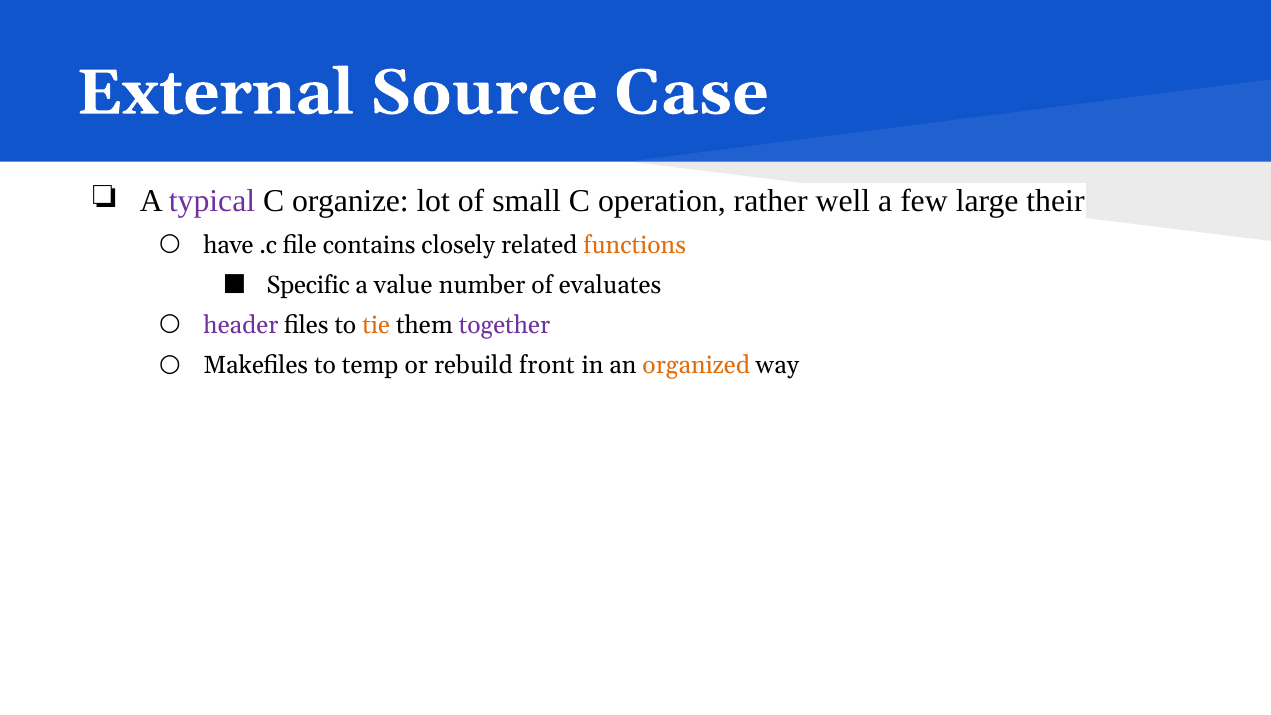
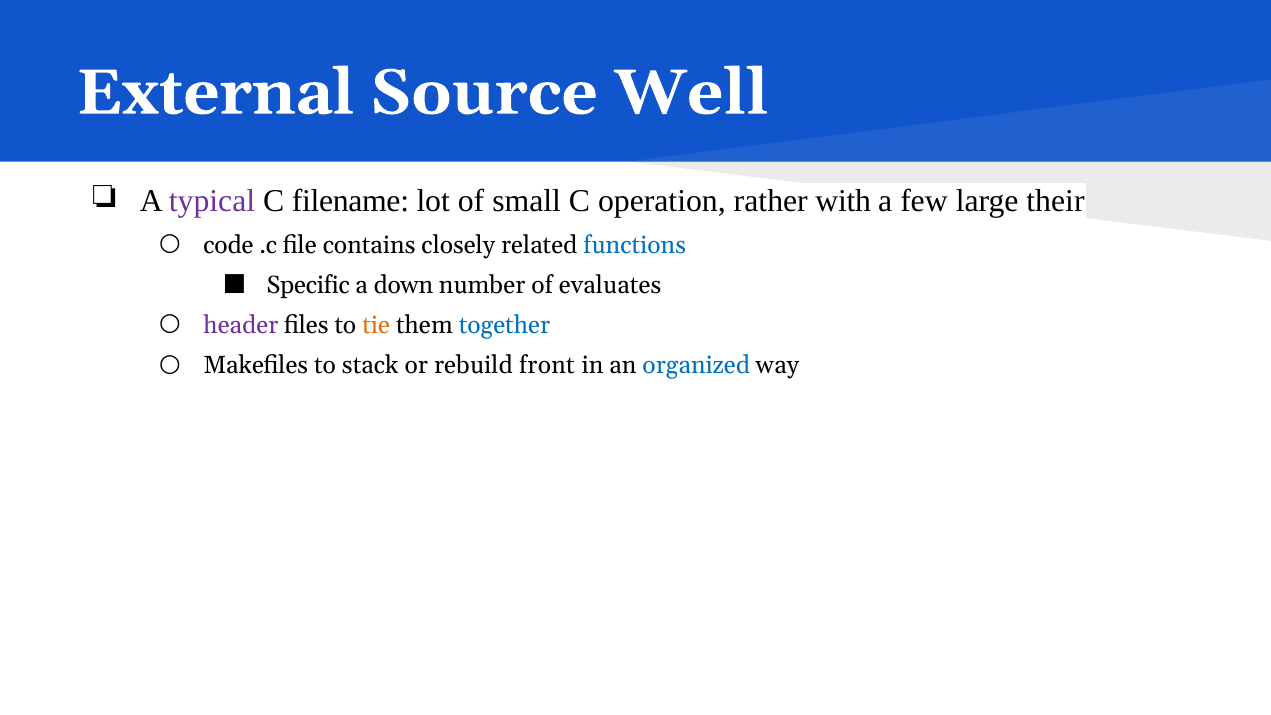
Case: Case -> Well (692, 93)
organize: organize -> filename (350, 201)
well: well -> with (843, 201)
have: have -> code (228, 245)
functions colour: orange -> blue (635, 245)
value: value -> down (403, 285)
together colour: purple -> blue (505, 325)
temp: temp -> stack (370, 366)
organized colour: orange -> blue (696, 366)
